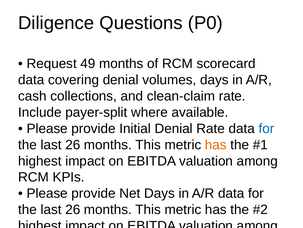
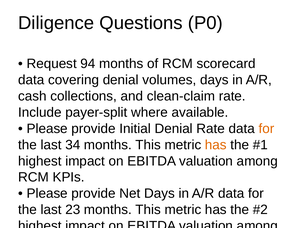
49: 49 -> 94 (88, 64)
for colour: blue -> orange (266, 128)
26: 26 -> 34 (73, 144)
26: 26 -> 23 (73, 209)
